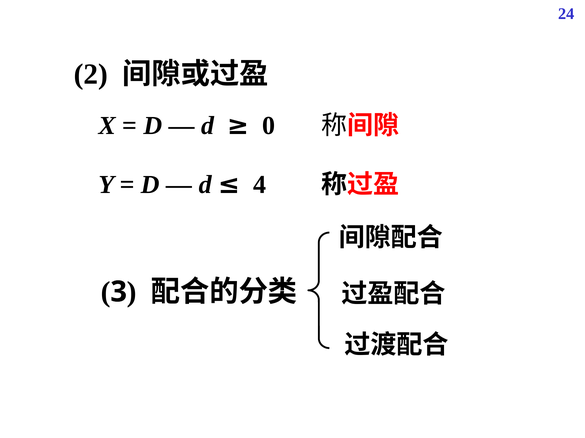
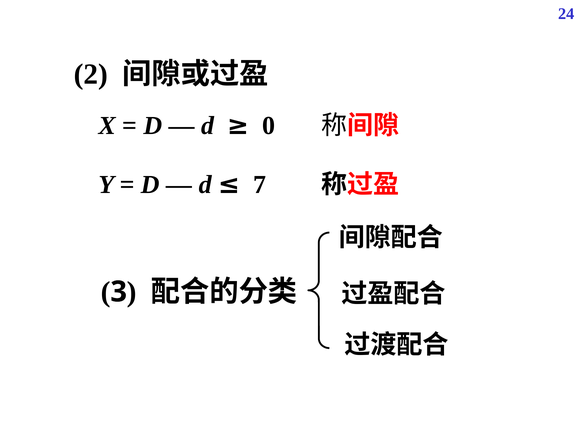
4: 4 -> 7 (260, 185)
